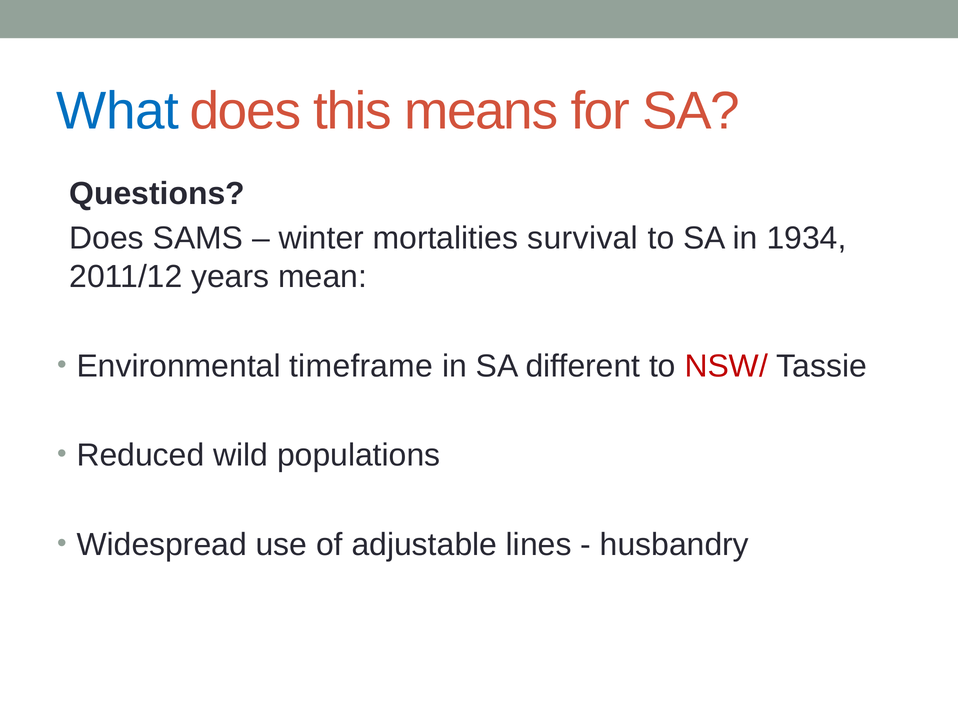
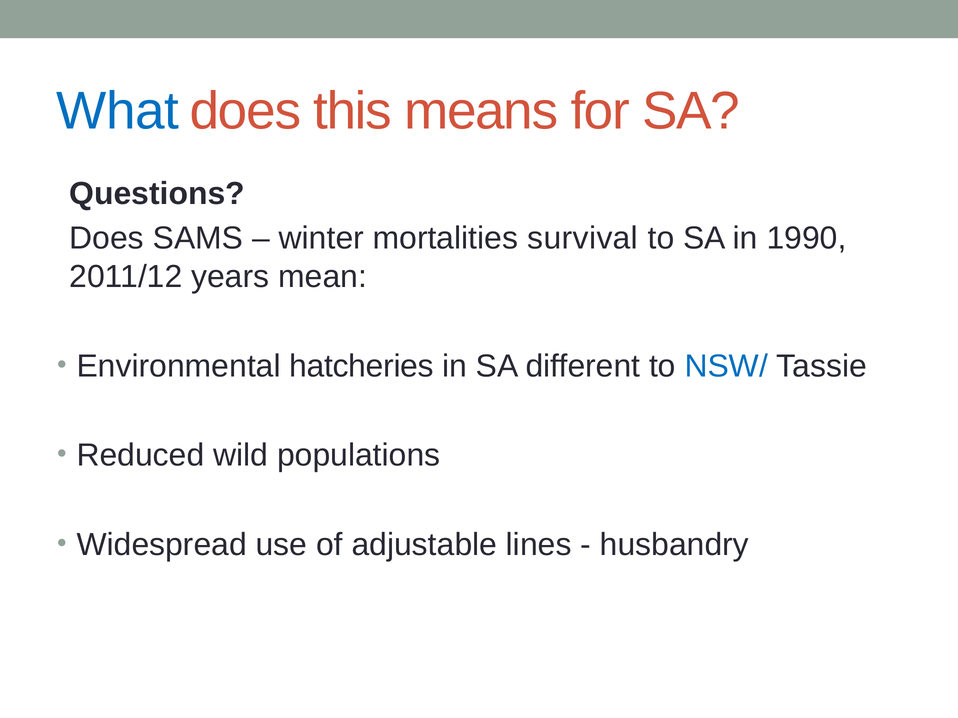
1934: 1934 -> 1990 (806, 239)
timeframe: timeframe -> hatcheries (361, 366)
NSW/ colour: red -> blue (726, 366)
